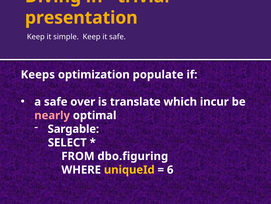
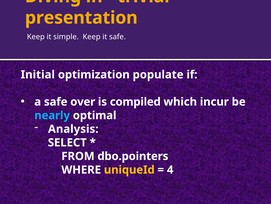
Keeps: Keeps -> Initial (38, 74)
translate: translate -> compiled (135, 101)
nearly colour: pink -> light blue (52, 115)
Sargable: Sargable -> Analysis (73, 129)
dbo.figuring: dbo.figuring -> dbo.pointers (133, 156)
6: 6 -> 4 (170, 169)
